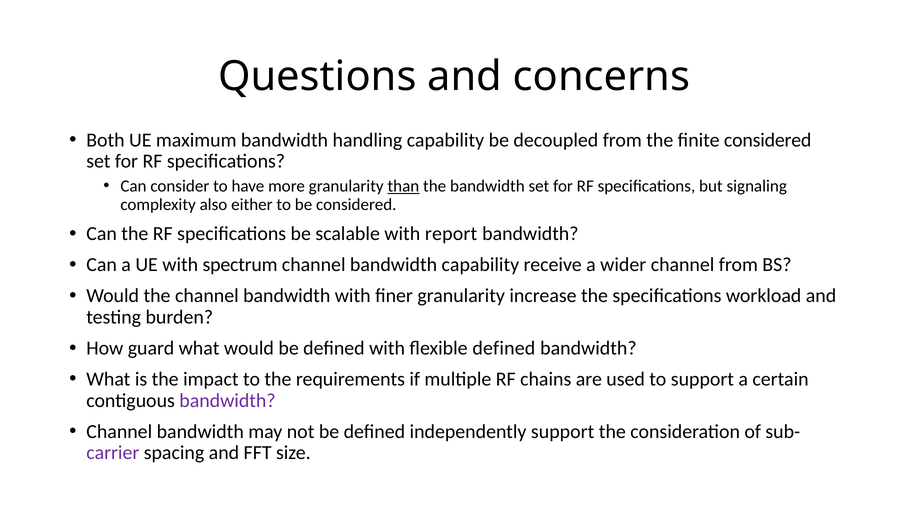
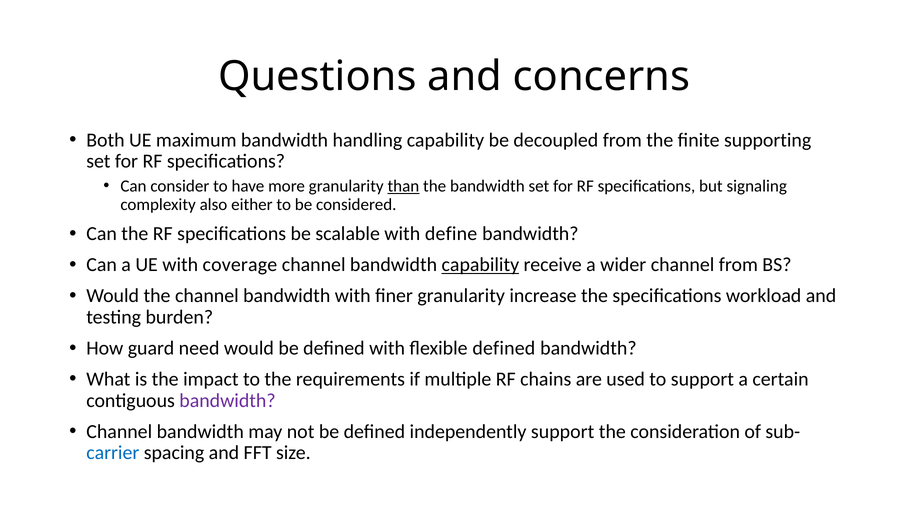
finite considered: considered -> supporting (768, 140)
report: report -> define (451, 234)
spectrum: spectrum -> coverage (240, 265)
capability underline: none -> present (480, 265)
guard what: what -> need (199, 348)
carrier colour: purple -> blue (113, 453)
